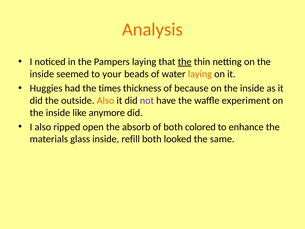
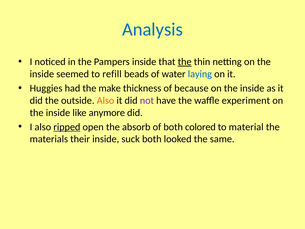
Analysis colour: orange -> blue (152, 30)
Pampers laying: laying -> inside (144, 62)
your: your -> refill (112, 74)
laying colour: orange -> blue (200, 74)
times: times -> make (110, 88)
ripped underline: none -> present (67, 127)
enhance: enhance -> material (246, 127)
glass: glass -> their (80, 139)
refill: refill -> suck (131, 139)
